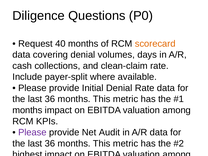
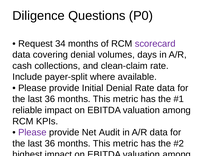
40: 40 -> 34 (60, 44)
scorecard colour: orange -> purple (155, 44)
months: months -> reliable (27, 110)
